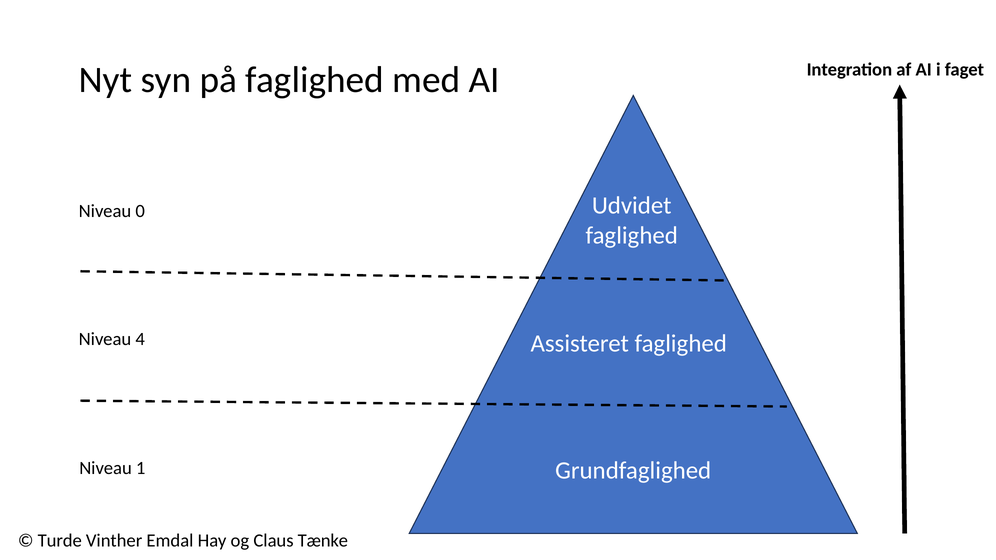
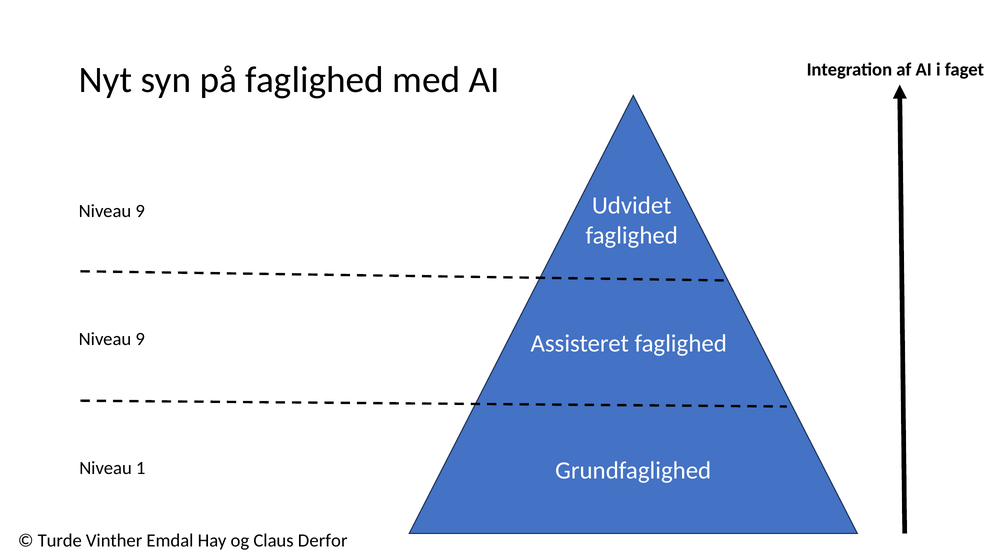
0: 0 -> 9 (140, 211)
4: 4 -> 9 (140, 339)
Tænke: Tænke -> Derfor (323, 541)
